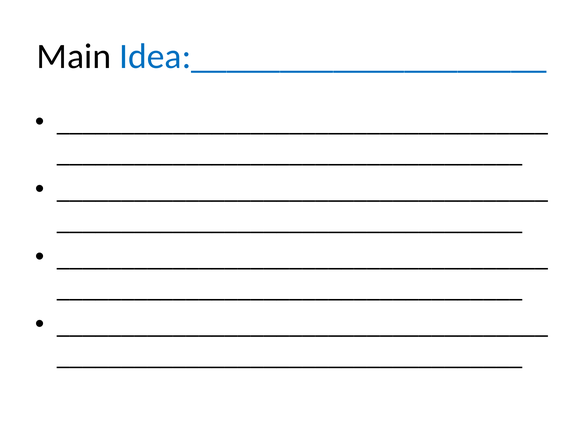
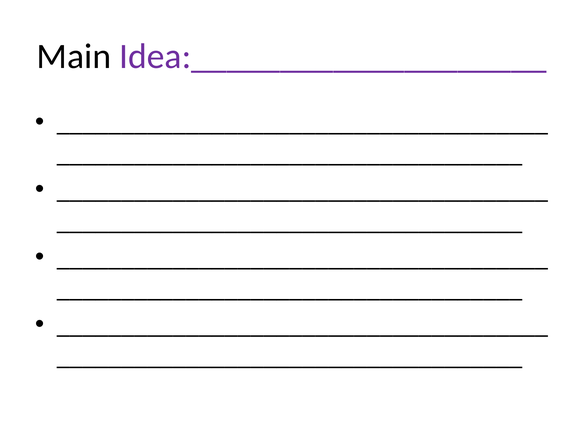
Idea:____________________ colour: blue -> purple (333, 57)
